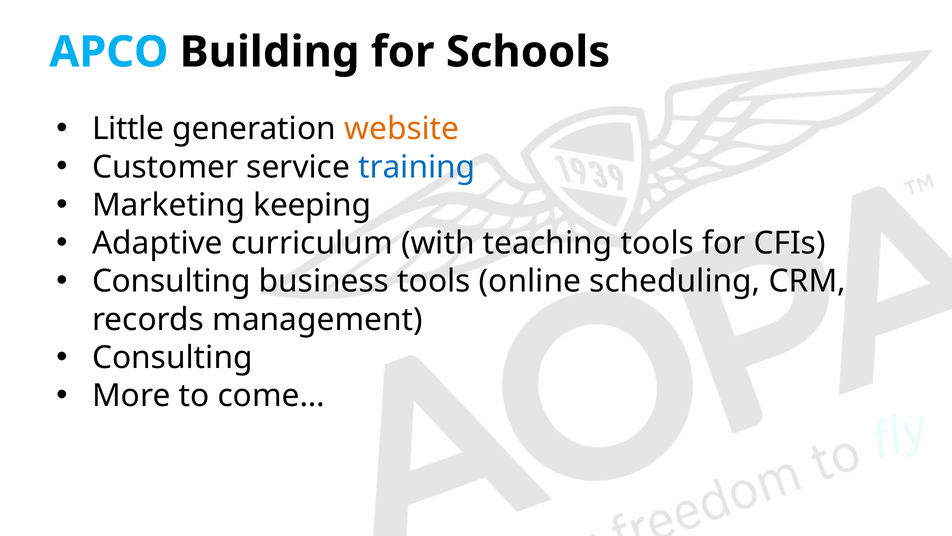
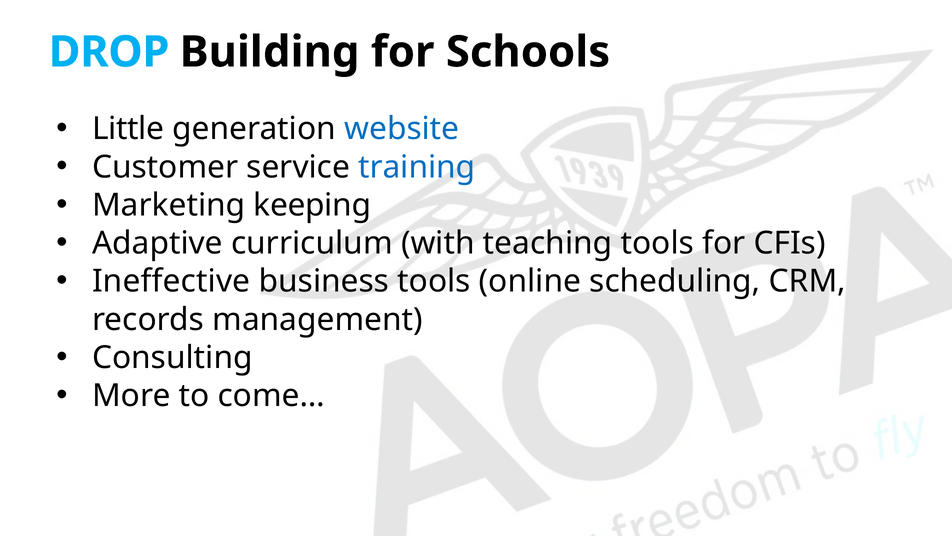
APCO: APCO -> DROP (109, 52)
website colour: orange -> blue (402, 129)
Consulting: Consulting -> Ineffective (171, 281)
